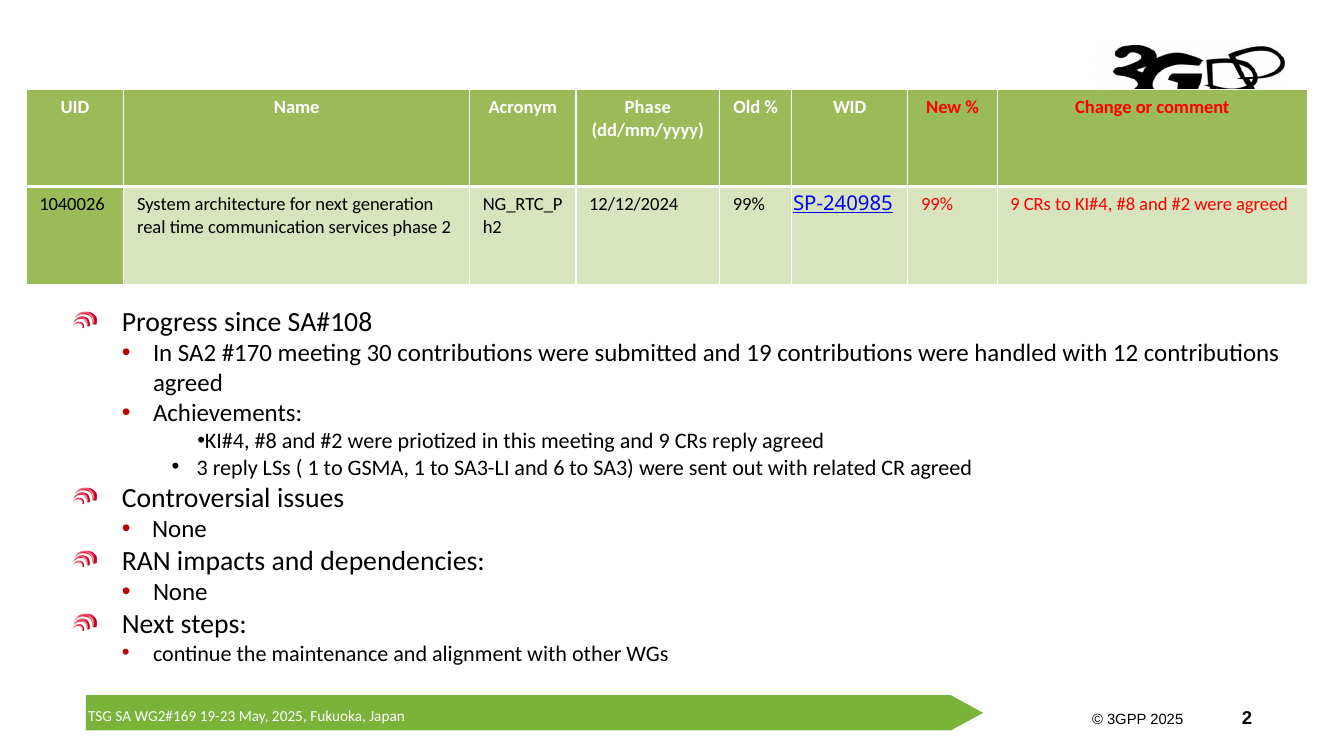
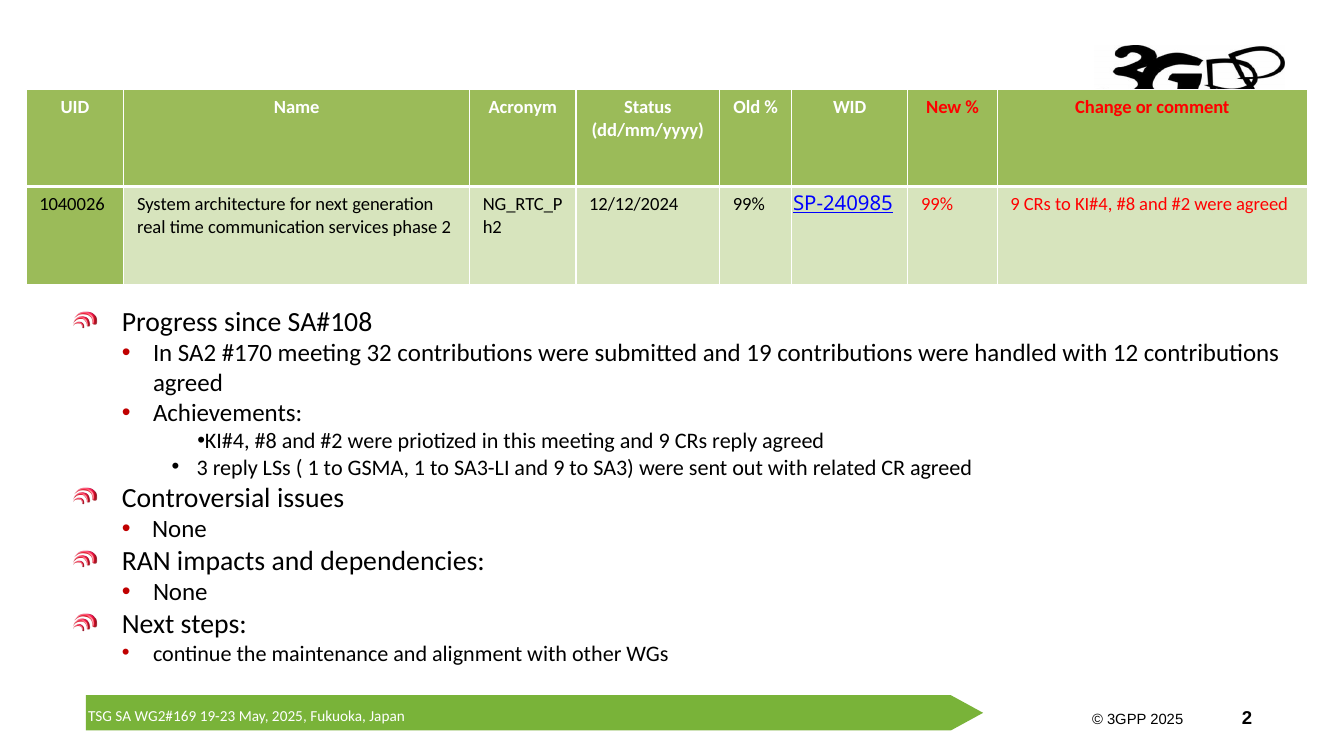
Acronym Phase: Phase -> Status (648, 107)
30: 30 -> 32 (379, 353)
SA3-LI and 6: 6 -> 9 (559, 468)
